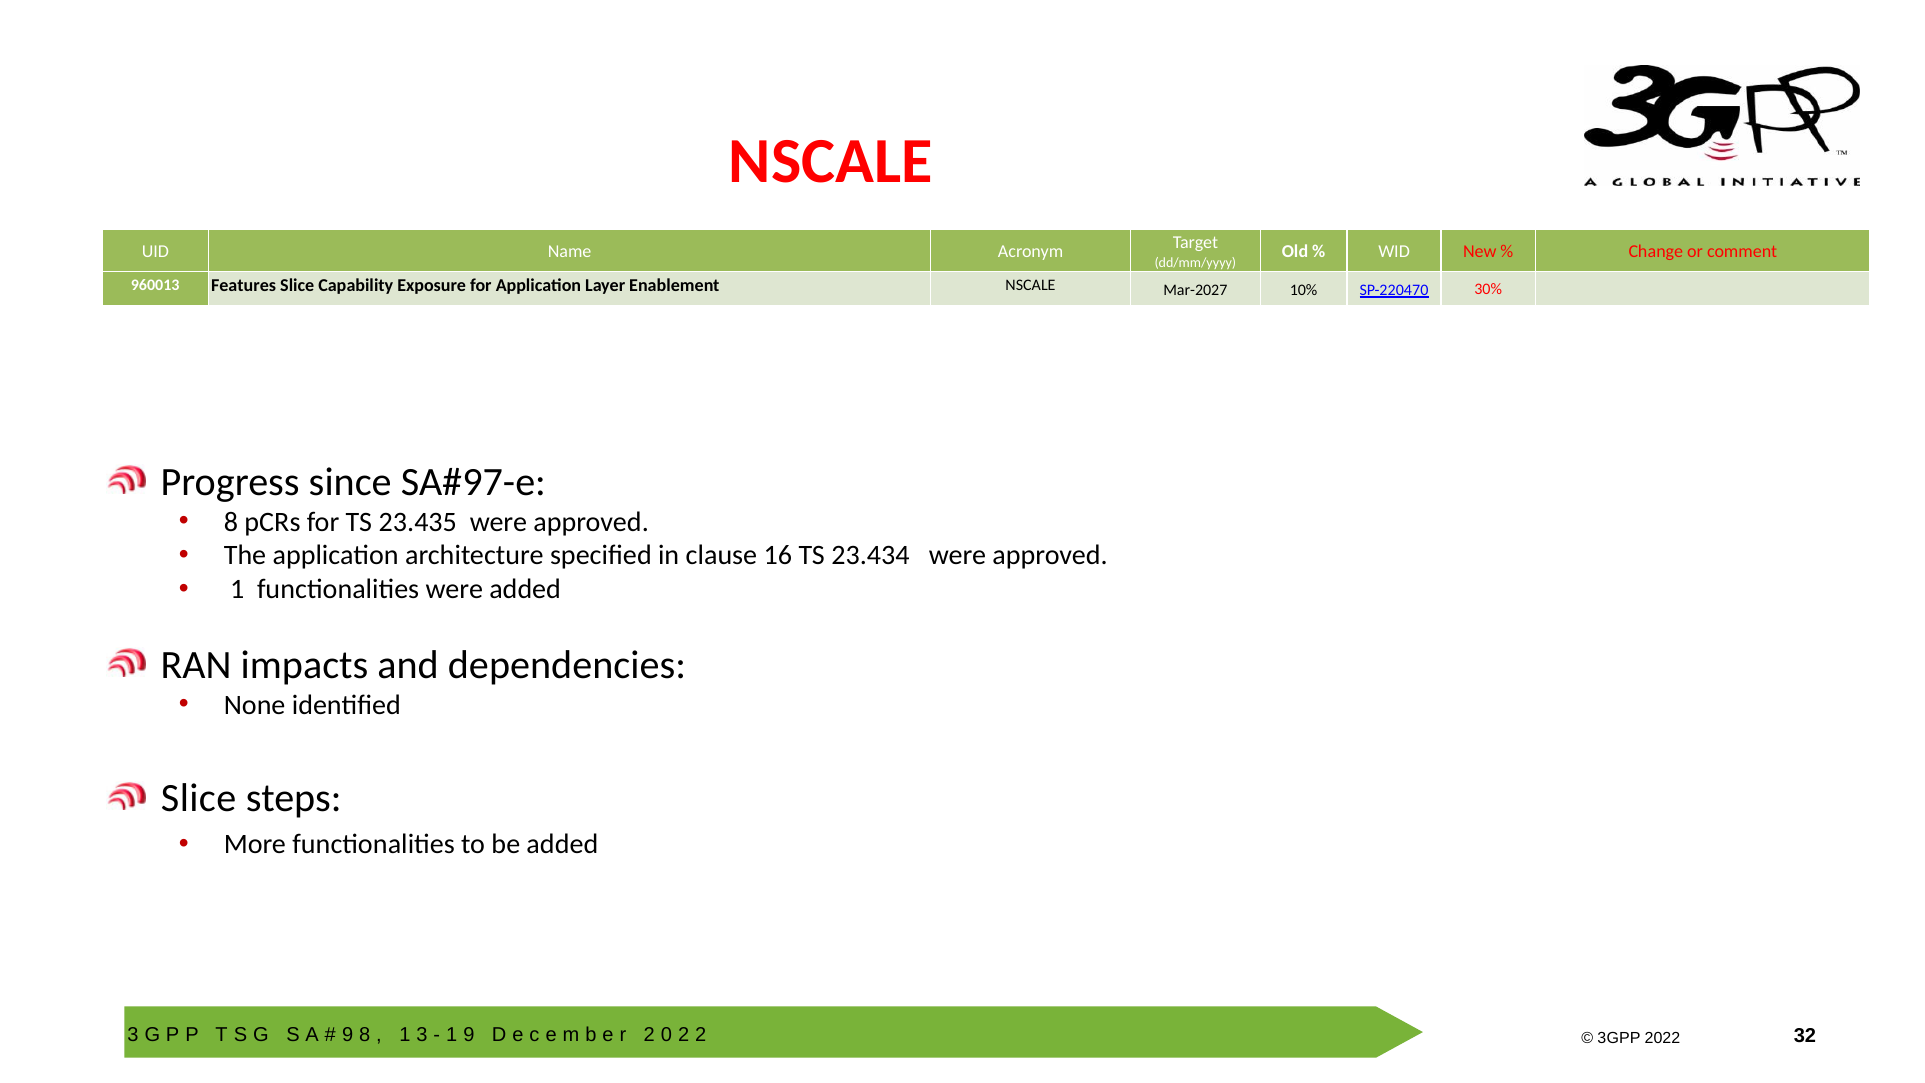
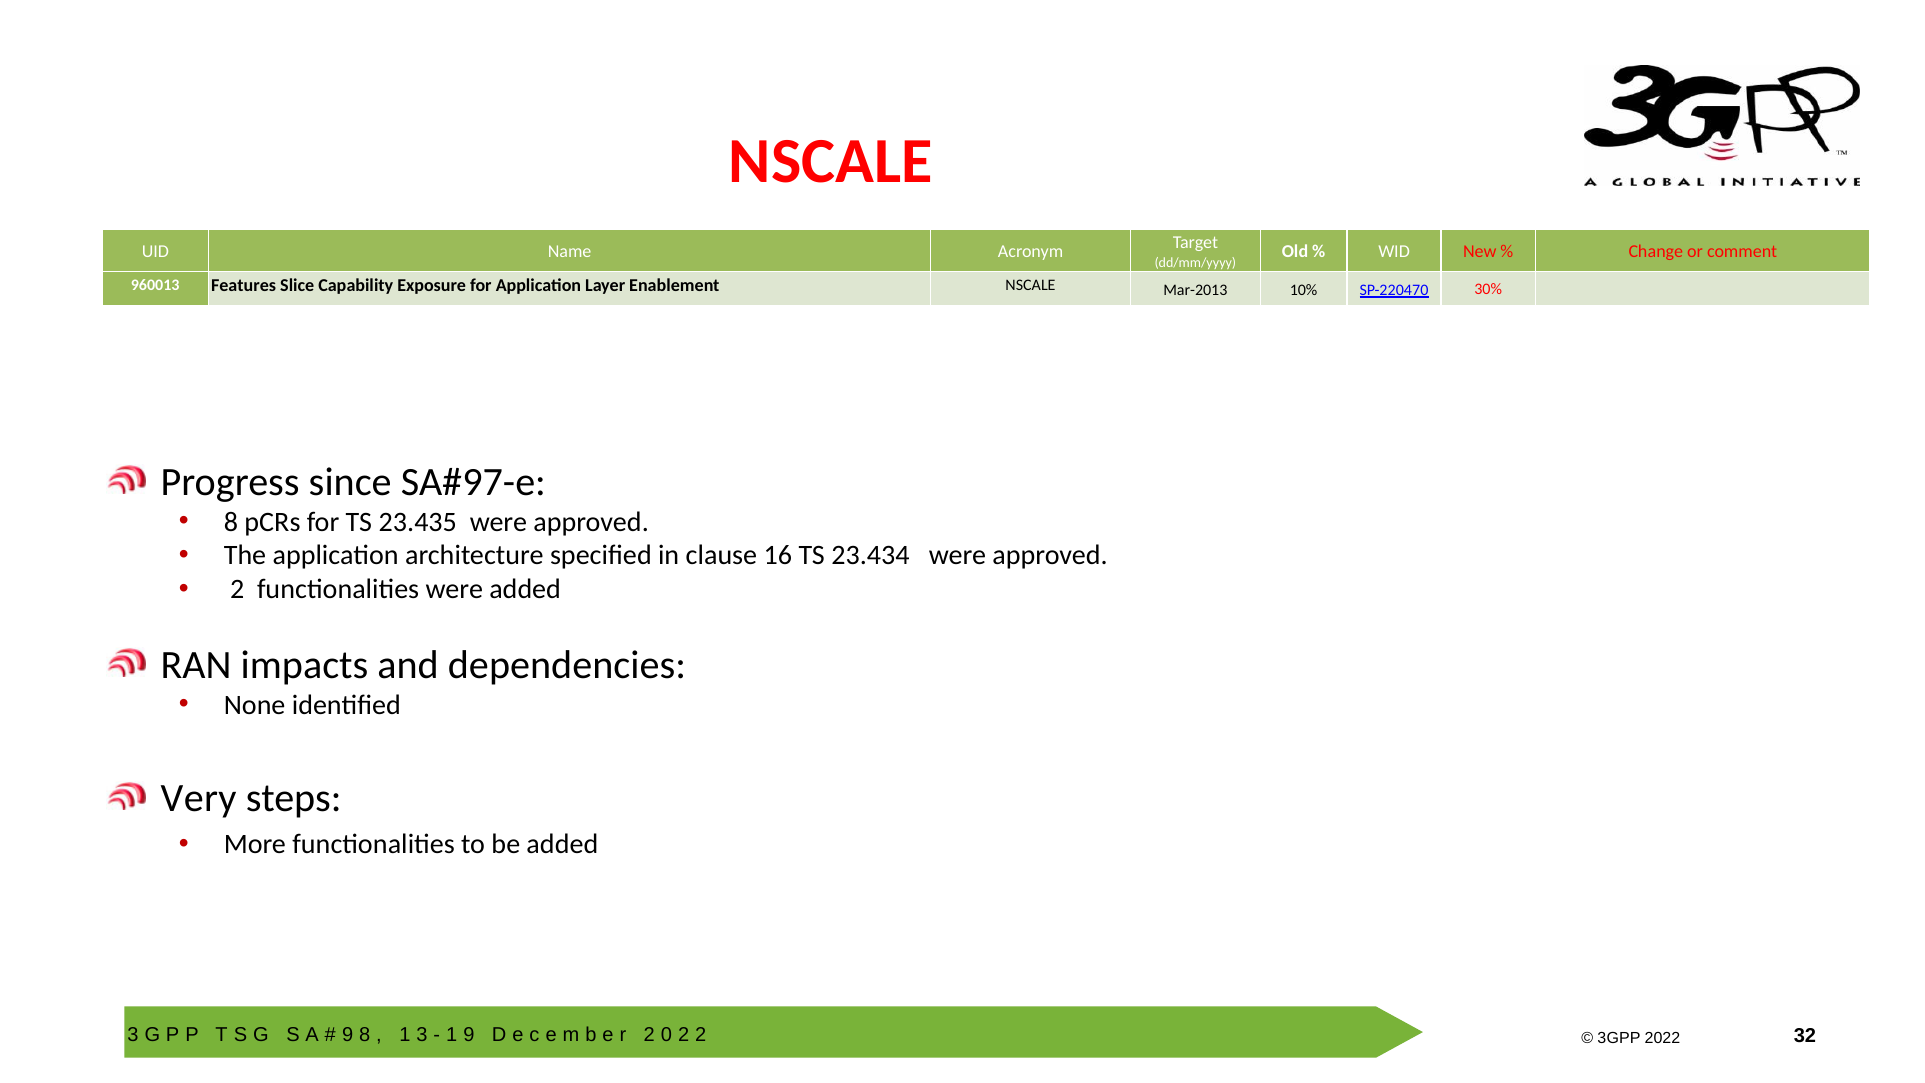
Mar-2027: Mar-2027 -> Mar-2013 (1195, 290)
1: 1 -> 2 (237, 589)
Slice: Slice -> Very (199, 798)
